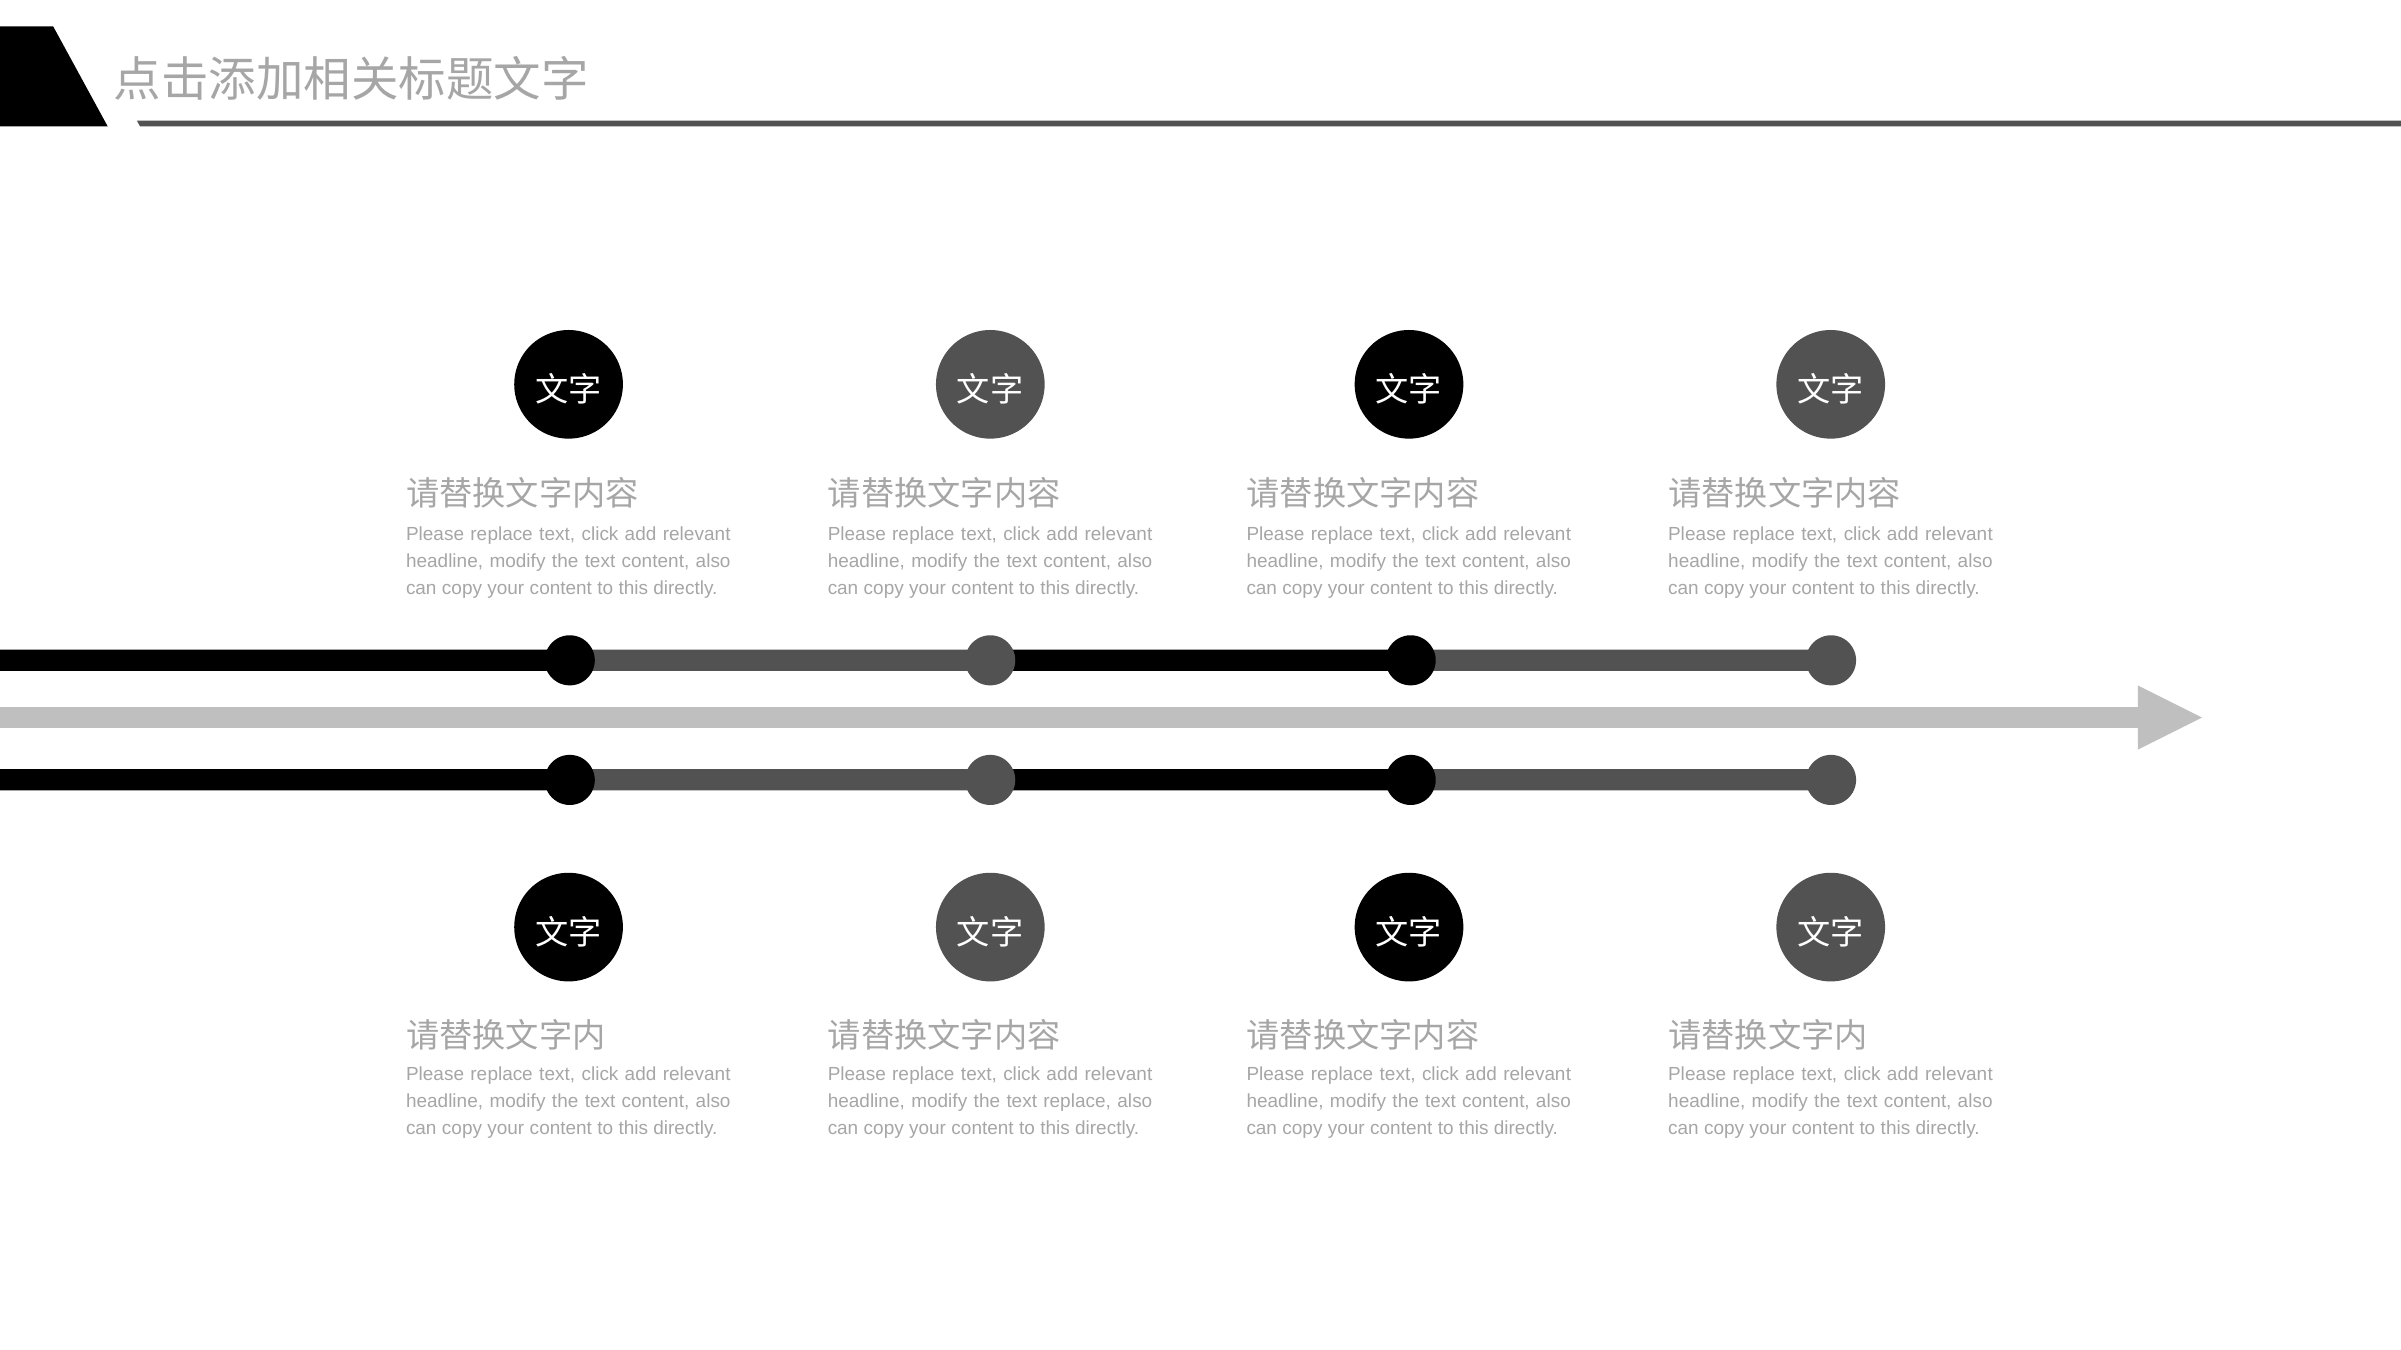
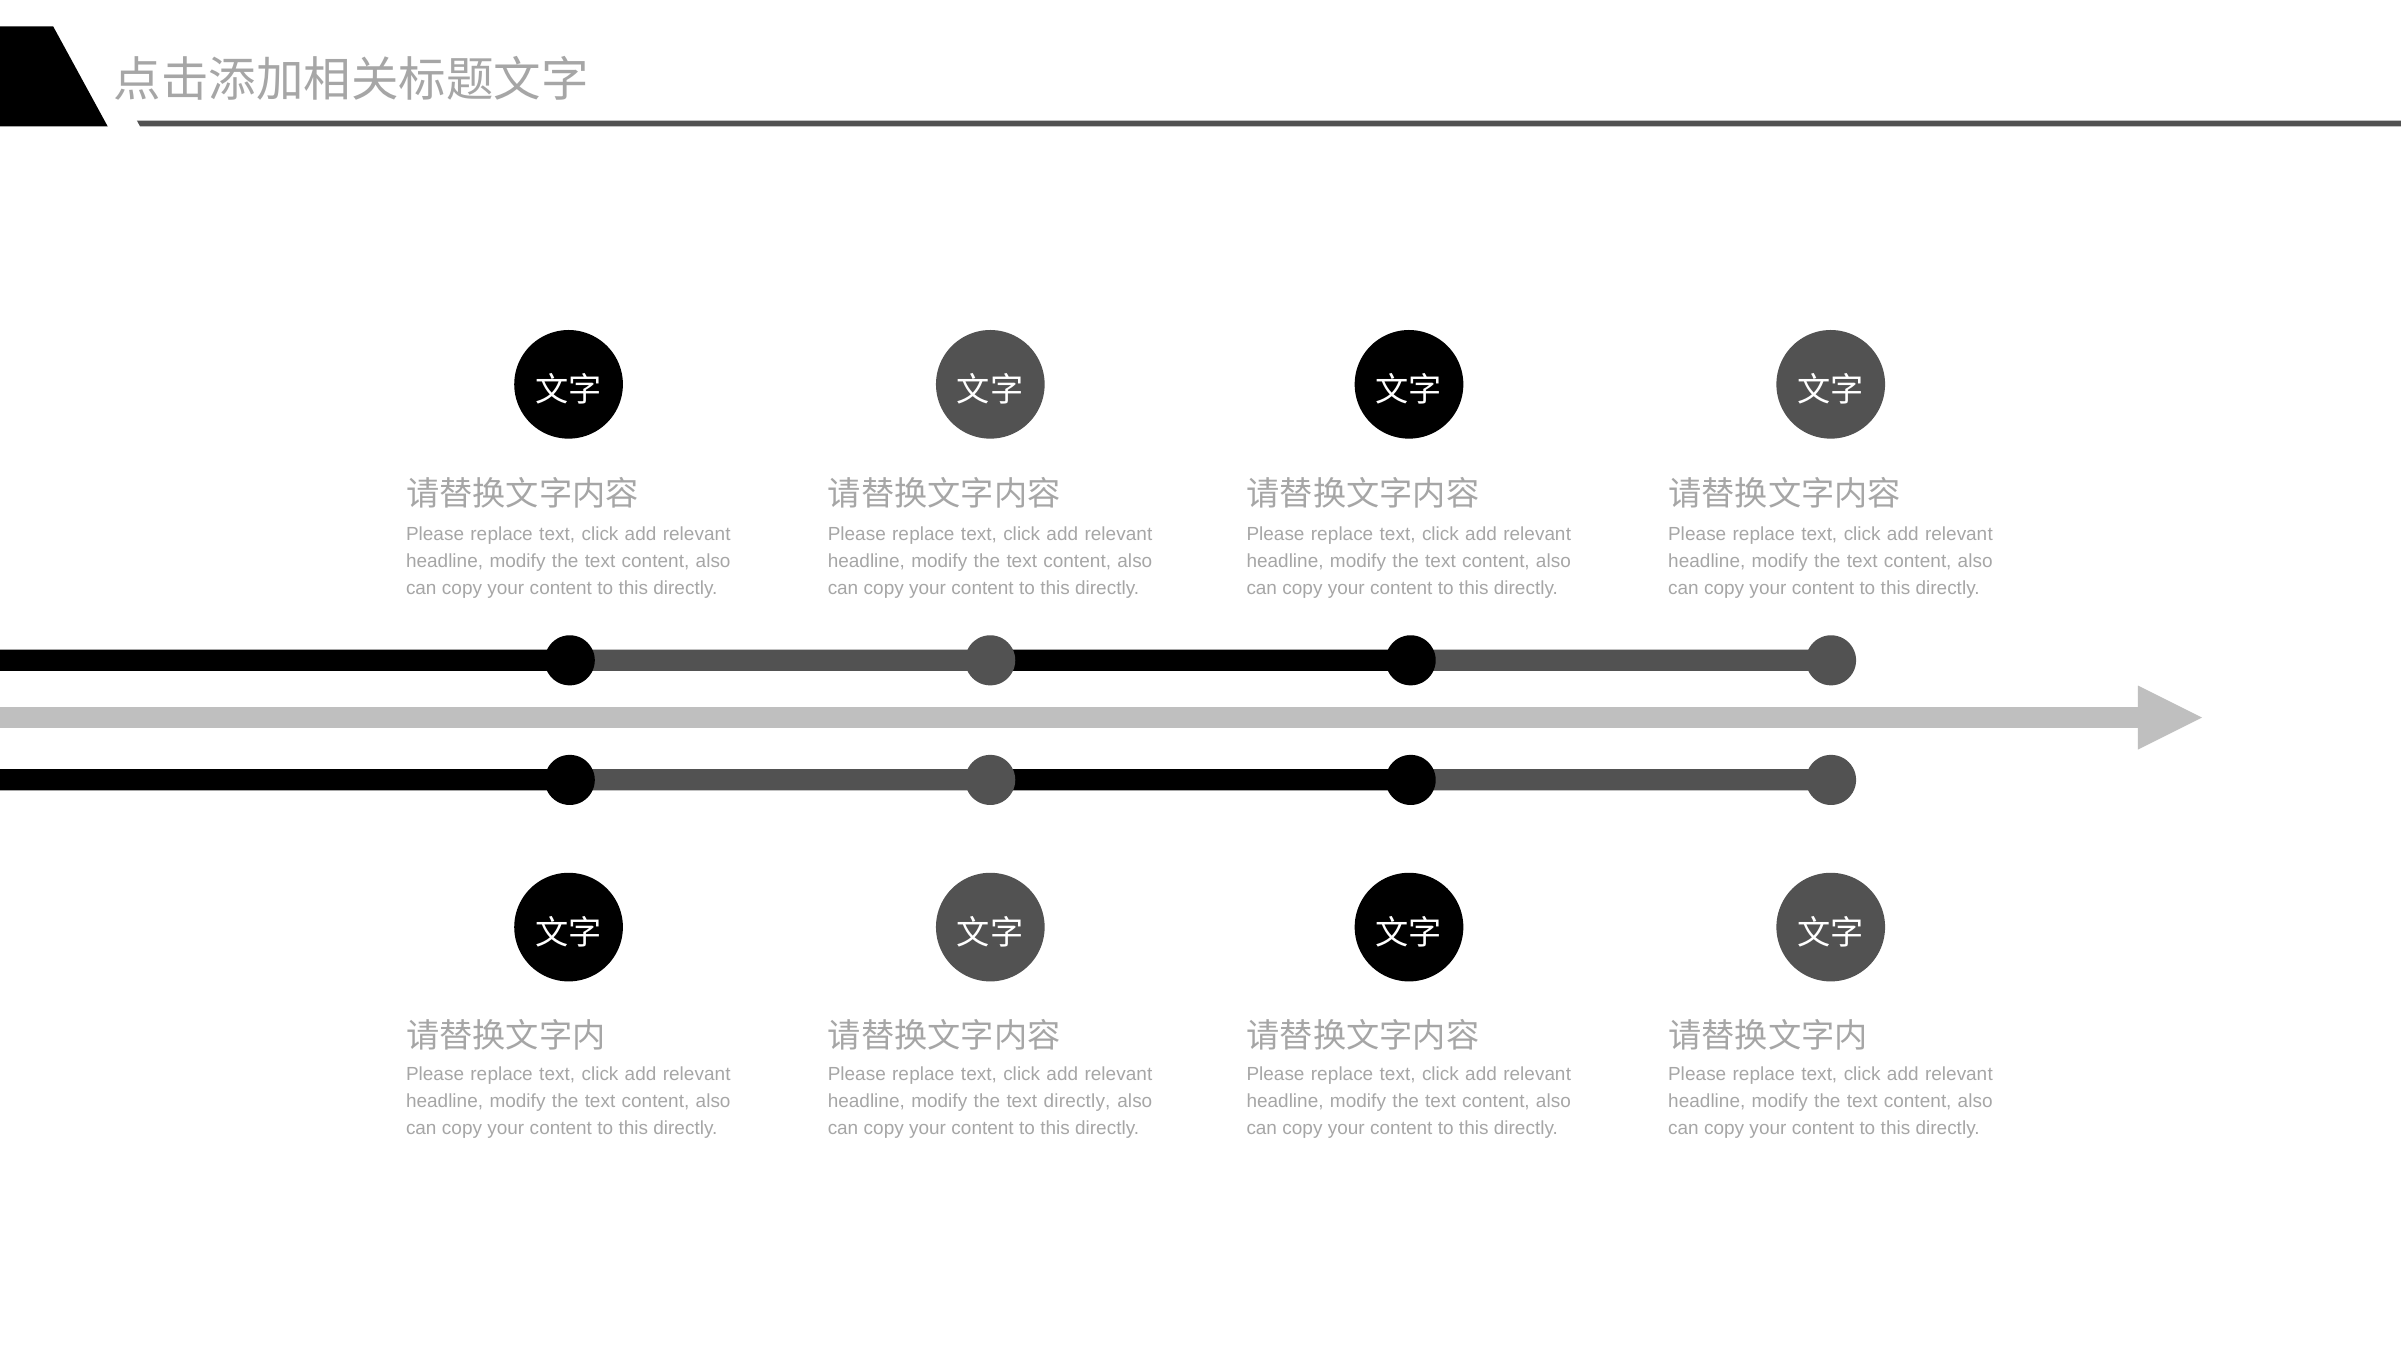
text replace: replace -> directly (1077, 1102)
